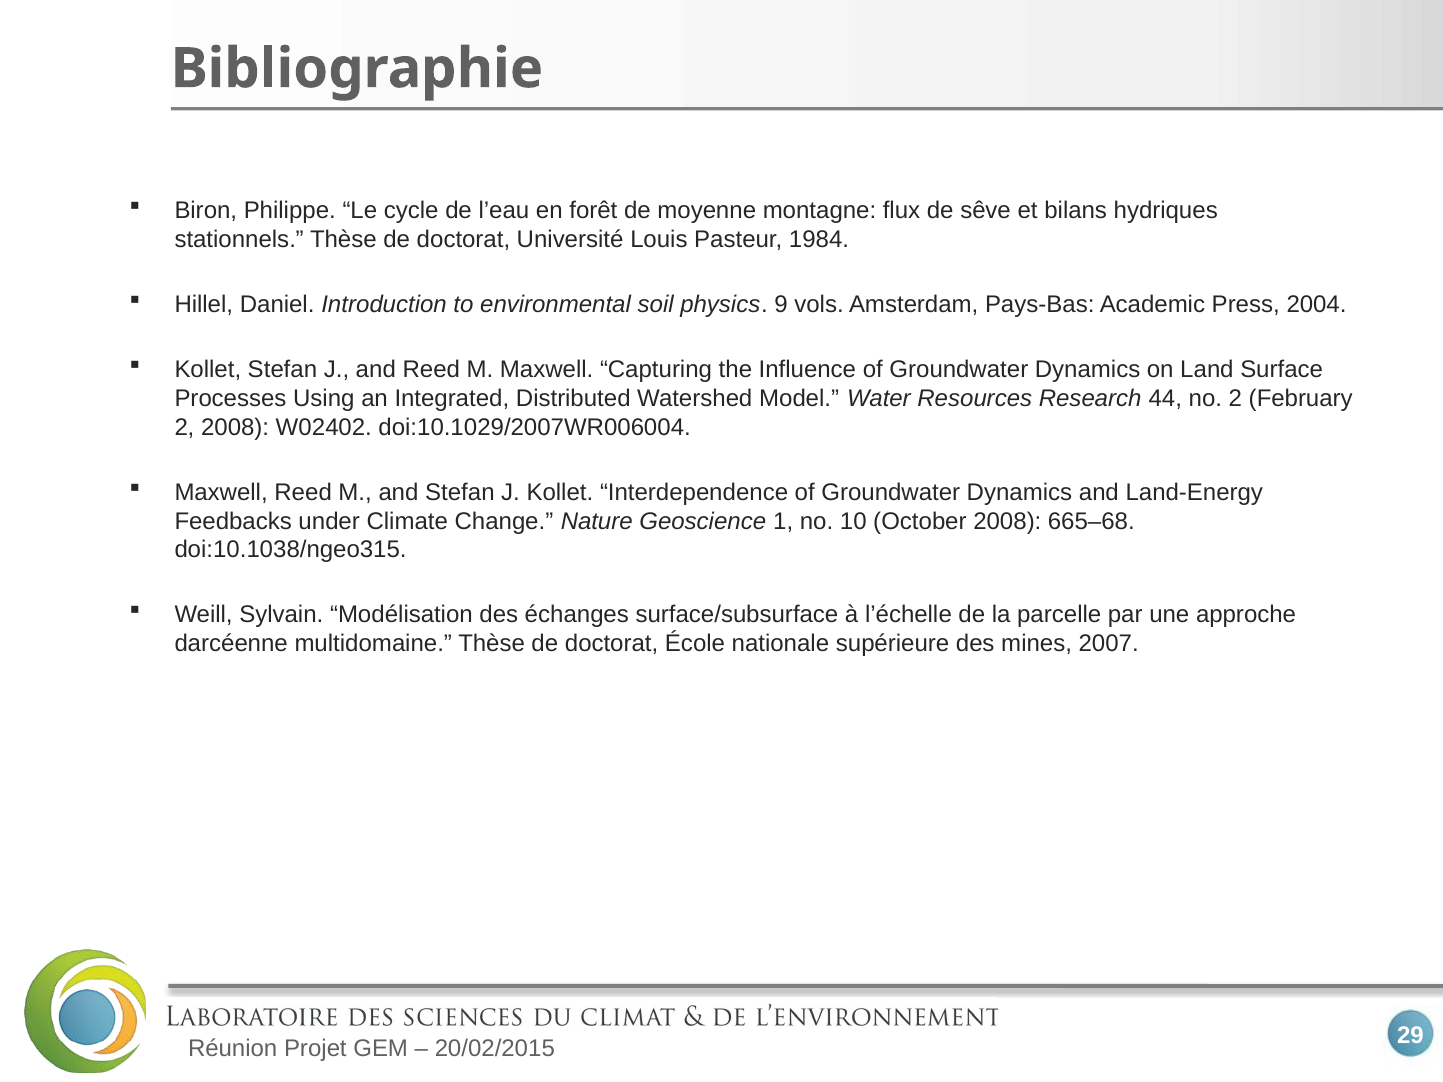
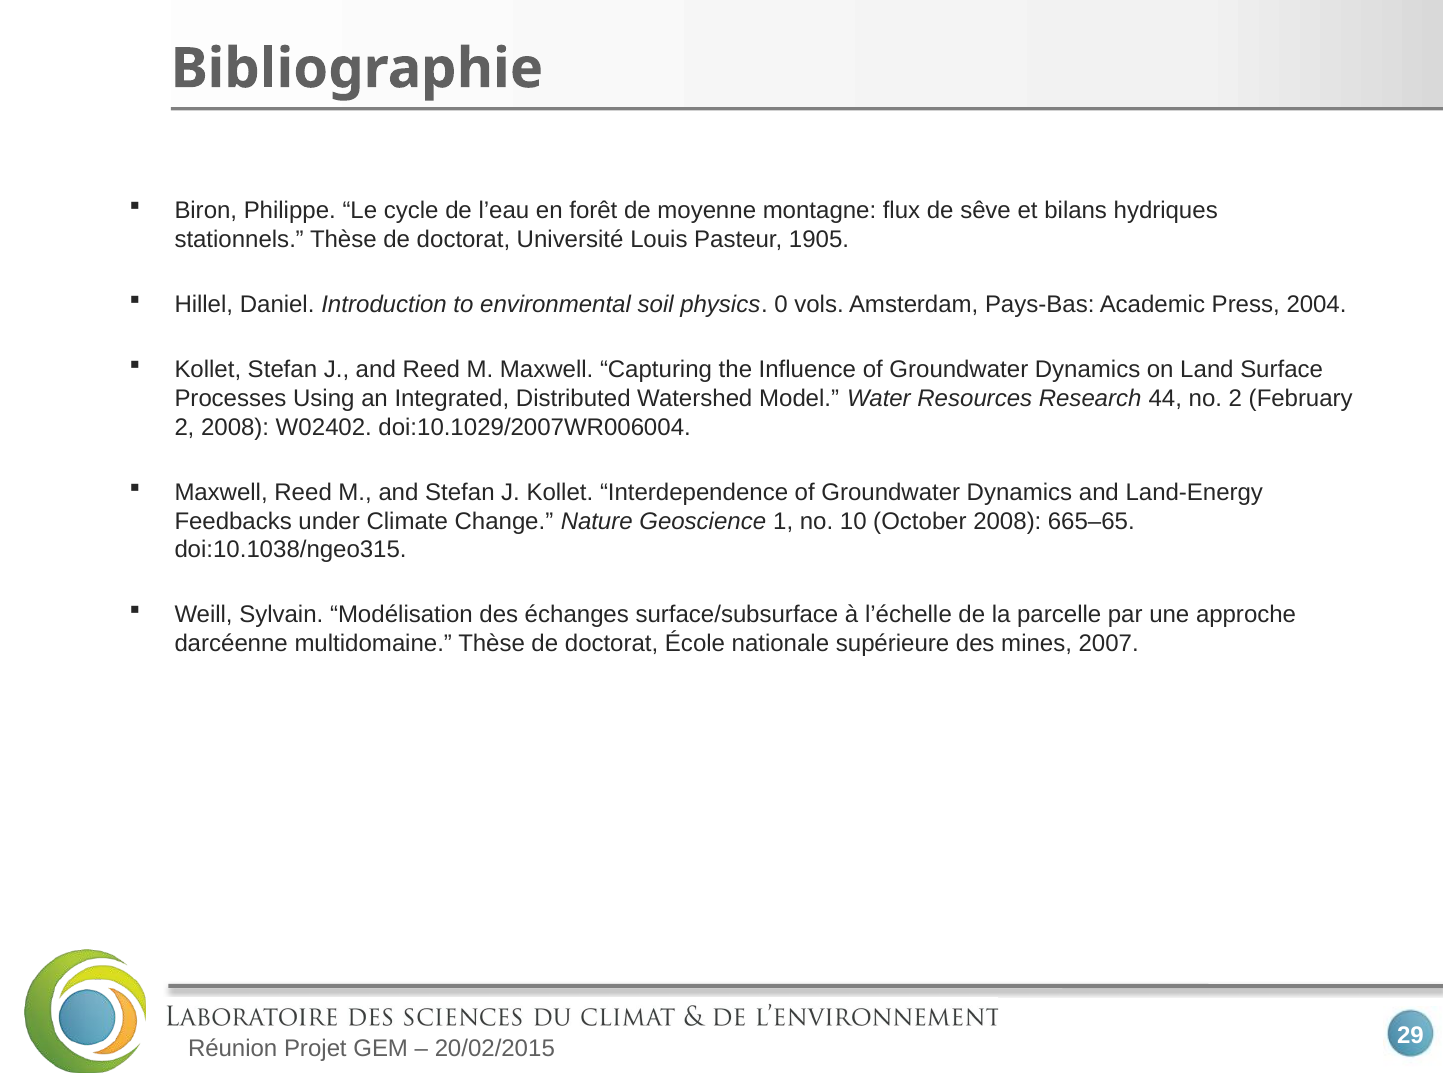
1984: 1984 -> 1905 (819, 240)
9: 9 -> 0 (781, 305)
665–68: 665–68 -> 665–65 (1091, 521)
